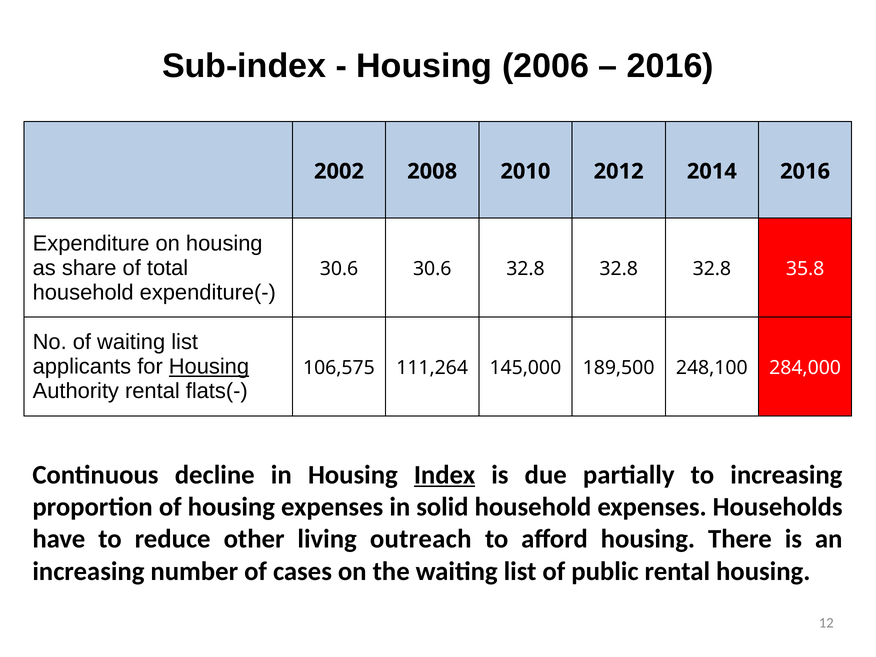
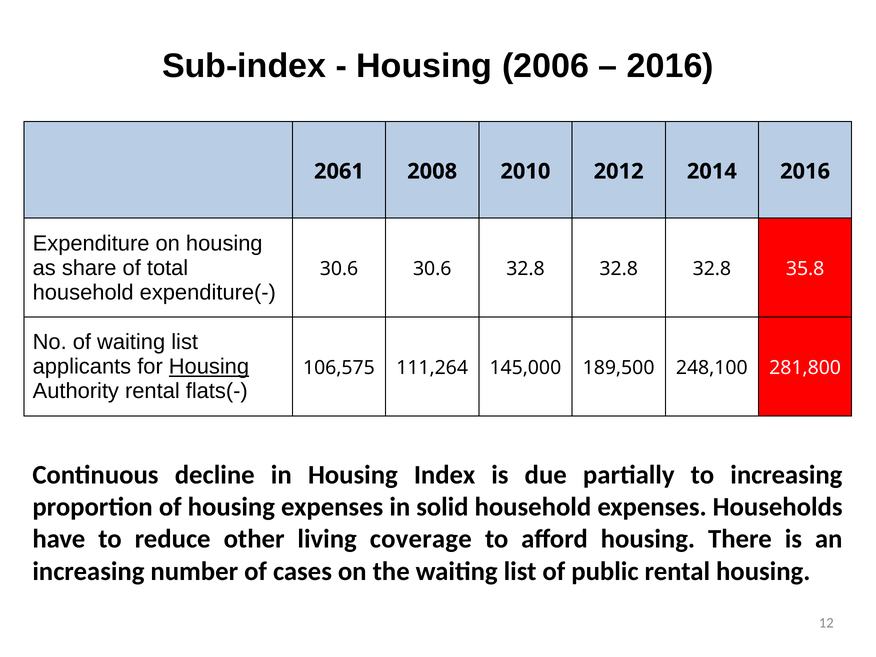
2002: 2002 -> 2061 (339, 171)
284,000: 284,000 -> 281,800 (805, 368)
Index underline: present -> none (445, 475)
outreach: outreach -> coverage (421, 539)
